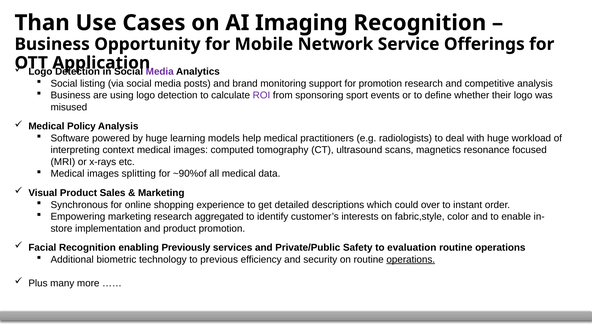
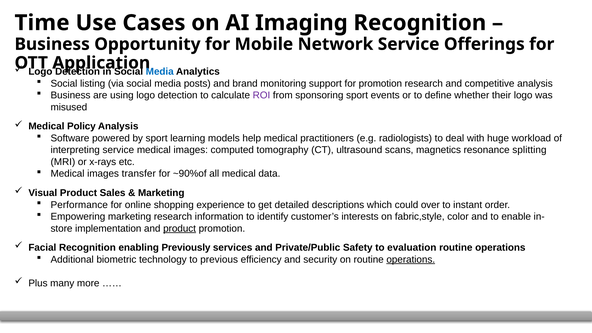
Than: Than -> Time (42, 23)
Media colour: purple -> blue (160, 72)
by huge: huge -> sport (157, 138)
interpreting context: context -> service (118, 150)
focused: focused -> splitting (529, 150)
splitting: splitting -> transfer (139, 174)
Synchronous: Synchronous -> Performance (79, 205)
aggregated: aggregated -> information (219, 217)
product underline: none -> present (180, 228)
